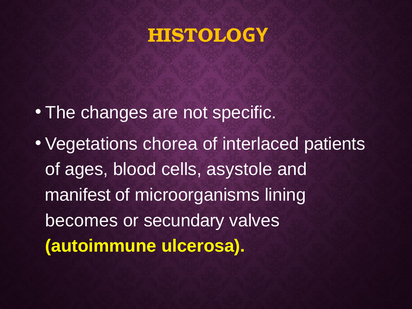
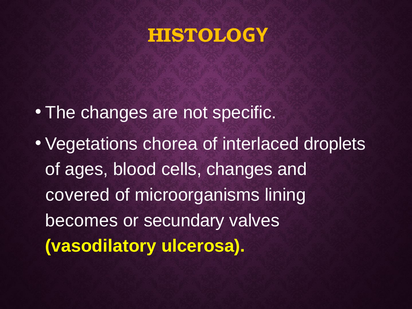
patients: patients -> droplets (335, 144)
cells asystole: asystole -> changes (240, 169)
manifest: manifest -> covered (78, 195)
autoimmune: autoimmune -> vasodilatory (101, 246)
